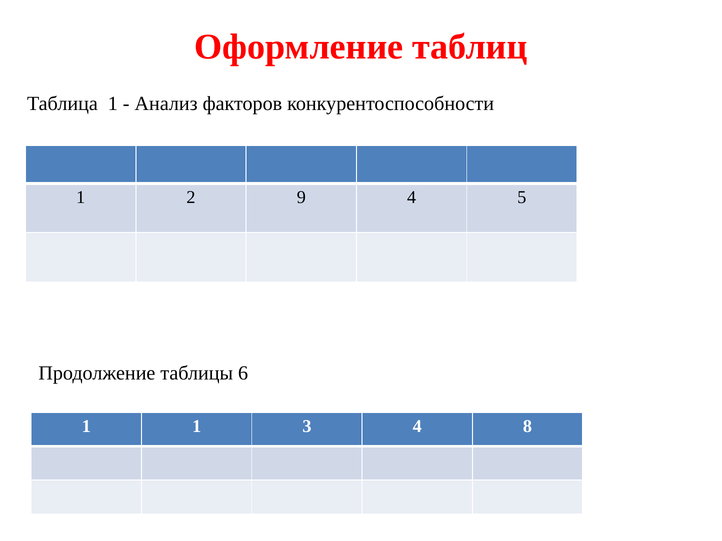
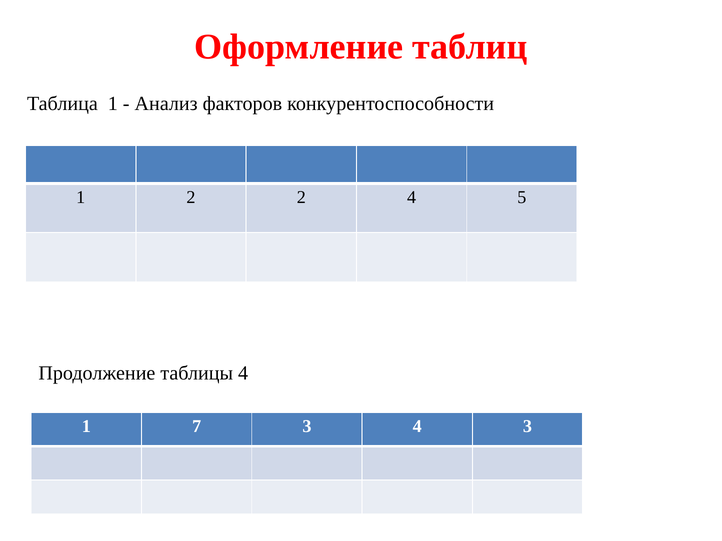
2 9: 9 -> 2 (301, 197)
таблицы 6: 6 -> 4 (243, 374)
1 1: 1 -> 7 (197, 427)
4 8: 8 -> 3 (528, 427)
